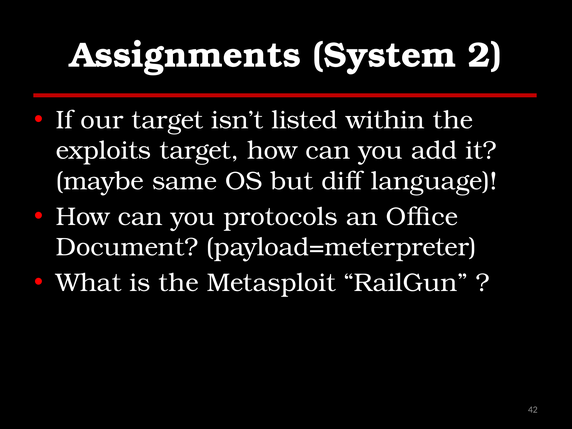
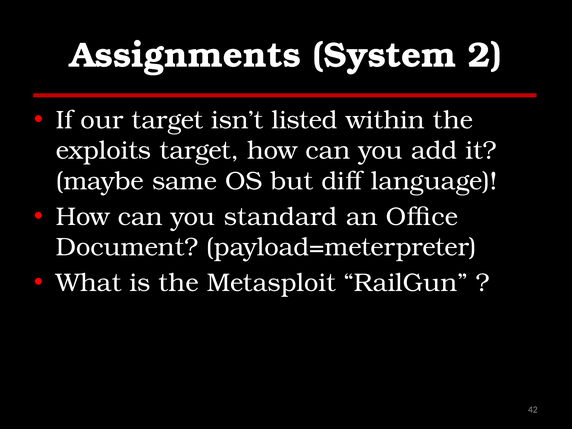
protocols: protocols -> standard (281, 217)
